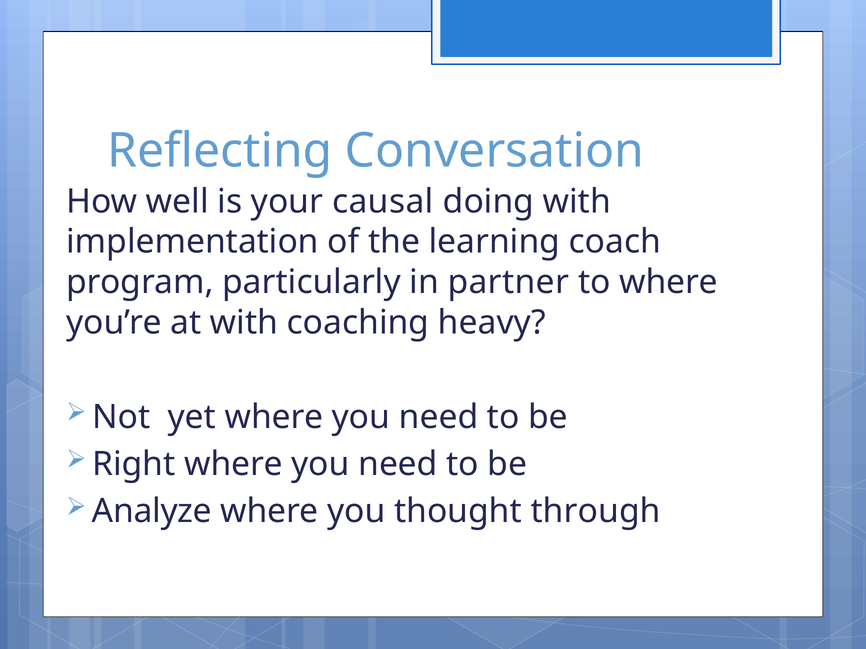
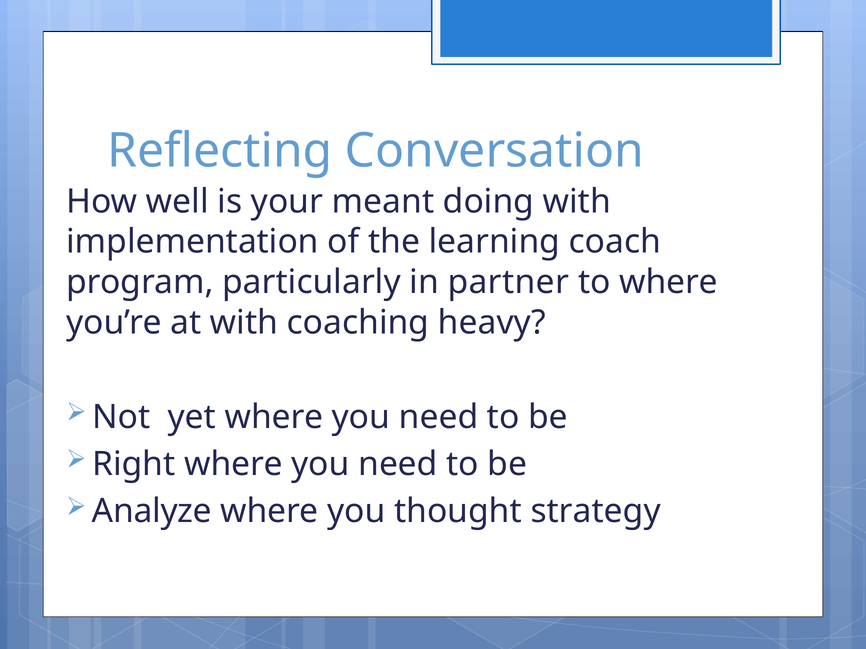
causal: causal -> meant (383, 202)
through: through -> strategy (596, 512)
